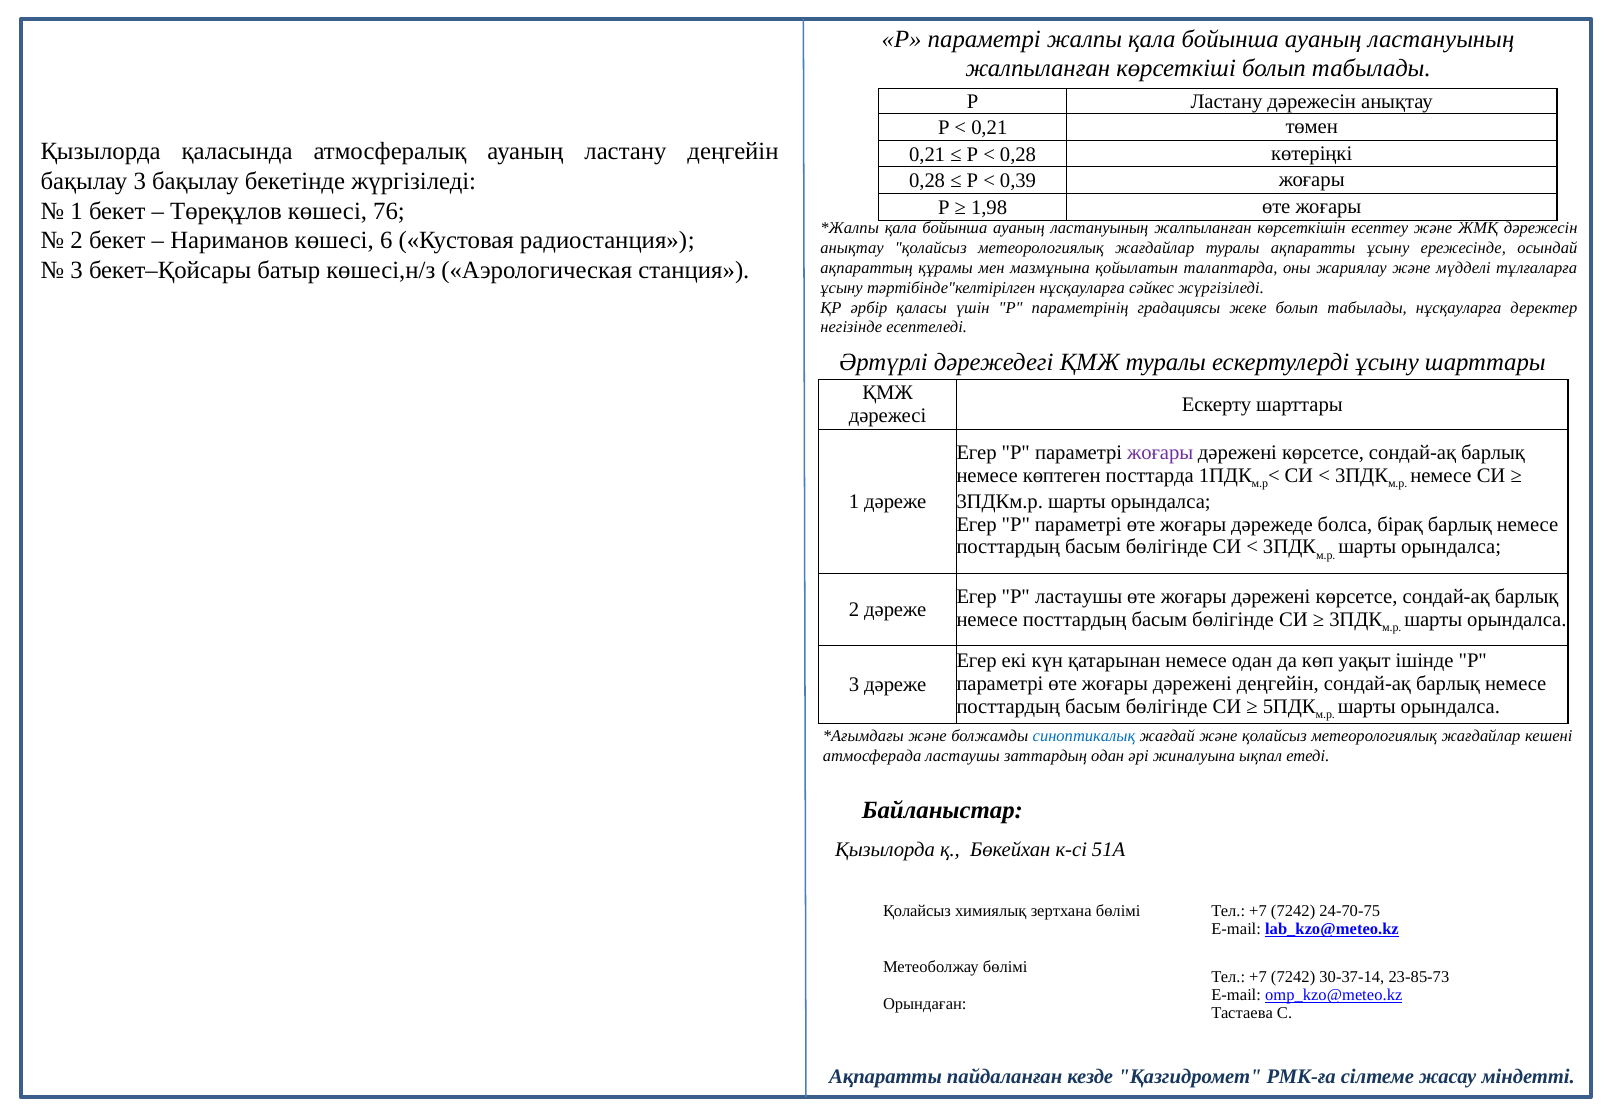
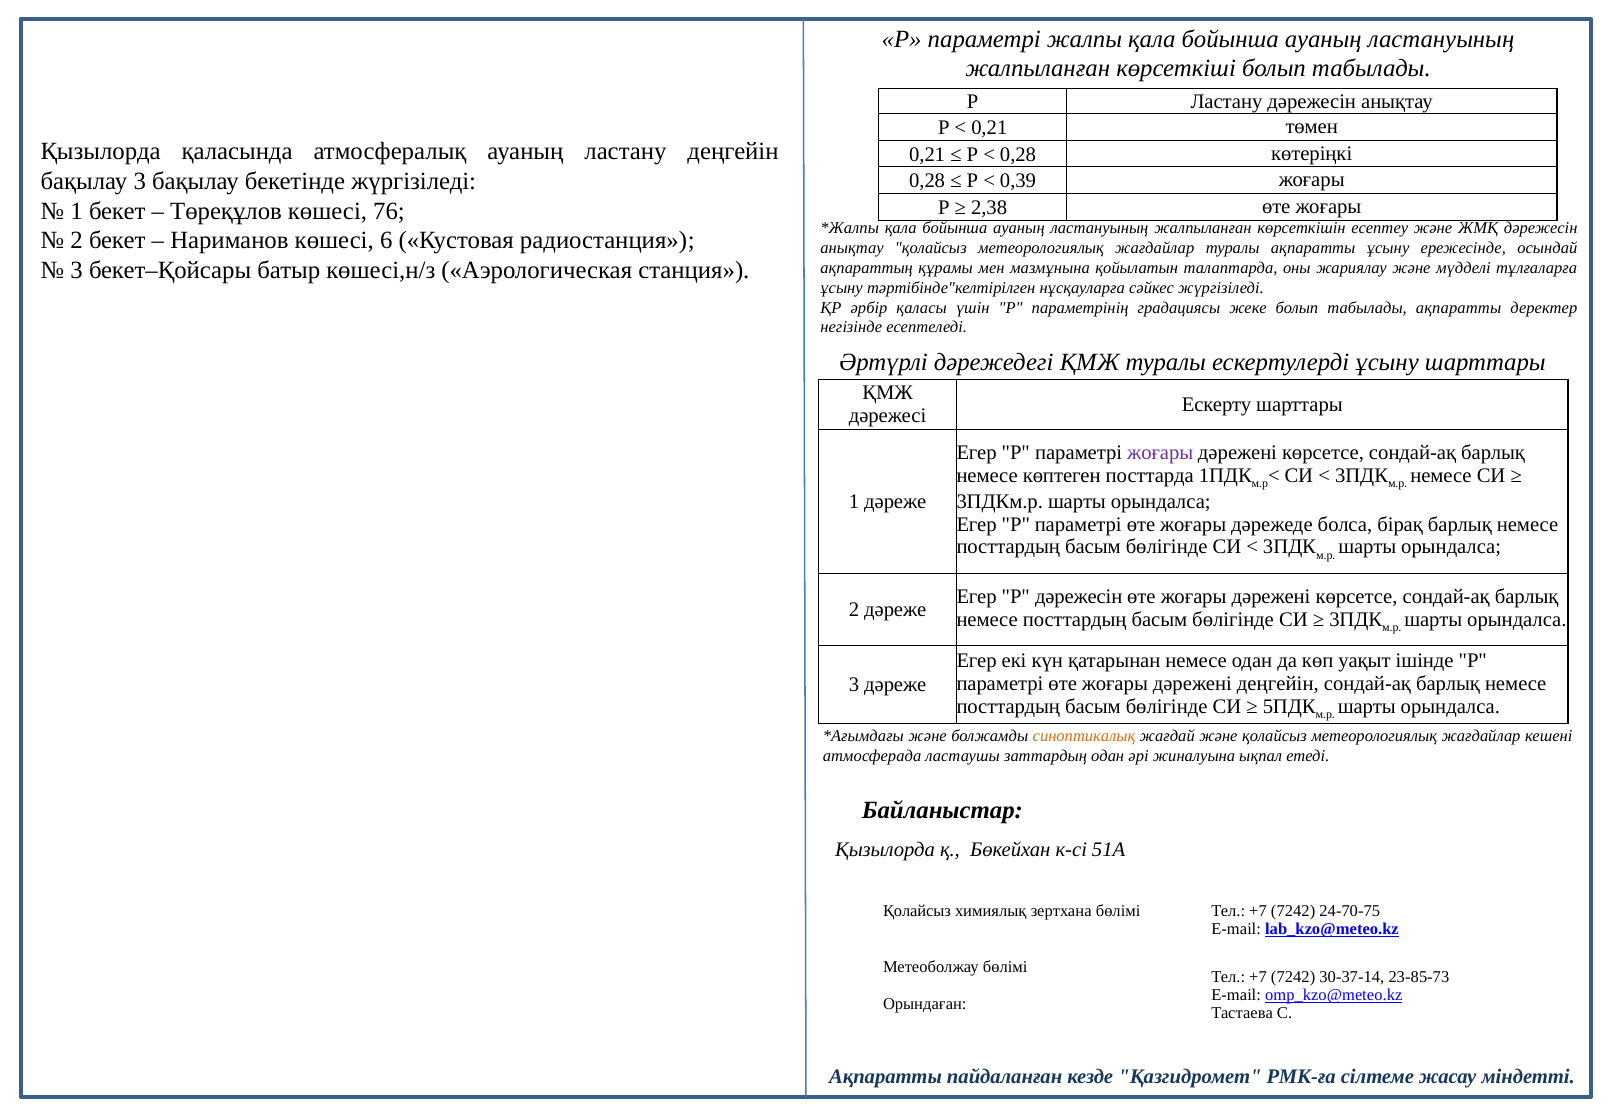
1,98: 1,98 -> 2,38 (989, 208)
табылады нұсқауларға: нұсқауларға -> ақпаратты (1459, 308)
Р ластаушы: ластаушы -> дәрежесін (1079, 597)
синоптикалық colour: blue -> orange (1084, 736)
